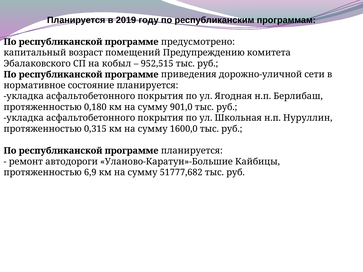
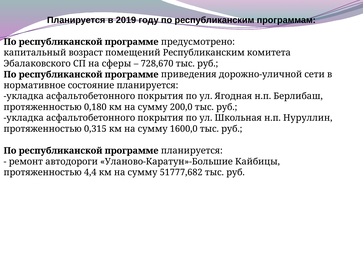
помещений Предупреждению: Предупреждению -> Республиканским (204, 53)
кобыл: кобыл -> сферы (117, 64)
952,515: 952,515 -> 728,670 (157, 64)
901,0: 901,0 -> 200,0 (181, 107)
6,9: 6,9 -> 4,4 (90, 173)
